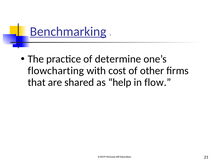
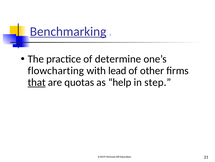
cost: cost -> lead (117, 70)
that underline: none -> present (37, 82)
shared: shared -> quotas (79, 82)
flow: flow -> step (158, 82)
